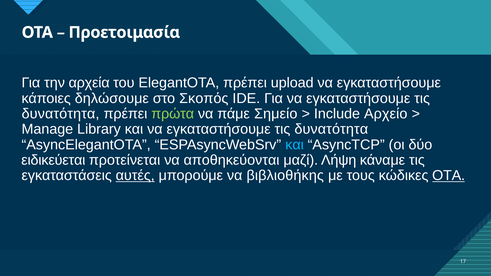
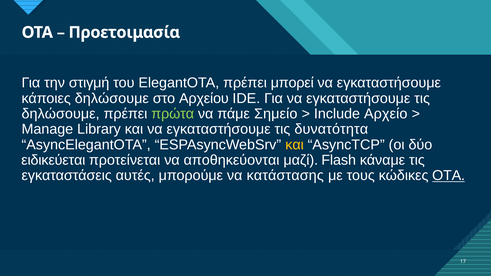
αρχεία: αρχεία -> στιγμή (89, 83)
upload: upload -> μπορεί (292, 83)
Σκοπός: Σκοπός -> Αρχείου (204, 98)
δυνατότητα: δυνατότητα -> δηλώσουμε (61, 114)
και colour: light blue -> yellow (295, 145)
Λήψη: Λήψη -> Flash (339, 160)
αυτές underline: present -> none (135, 176)
βιβλιοθήκης: βιβλιοθήκης -> κατάστασης (285, 176)
